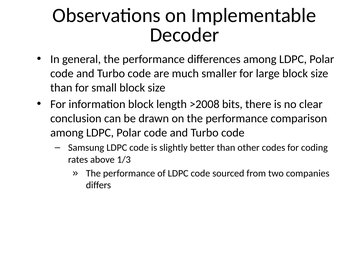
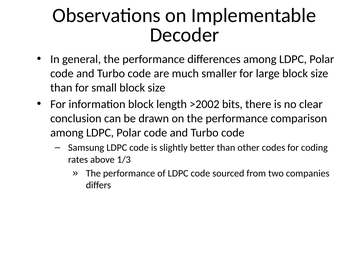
>2008: >2008 -> >2002 (204, 104)
